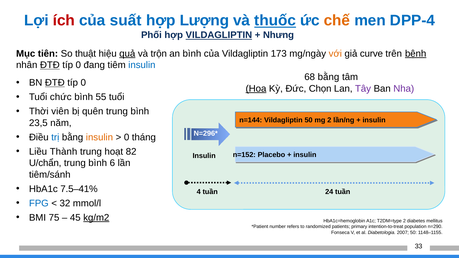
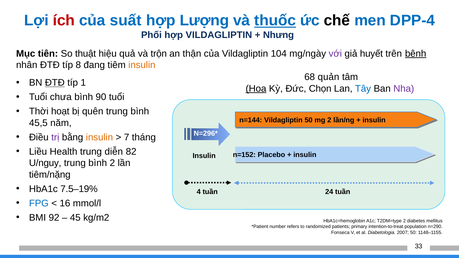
chế colour: orange -> black (337, 21)
VILDAGLIPTIN underline: present -> none (219, 35)
quả underline: present -> none (127, 54)
an bình: bình -> thận (192, 54)
173: 173 -> 104 (279, 54)
với colour: orange -> purple (335, 54)
curve: curve -> huyết (371, 54)
ĐTĐ underline: present -> none (50, 65)
0: 0 -> 8 (78, 65)
insulin colour: blue -> orange (142, 65)
68 bằng: bằng -> quản (328, 77)
0: 0 -> 1 (83, 83)
Tây colour: purple -> blue (363, 89)
chức: chức -> chưa (61, 97)
55: 55 -> 90 (101, 97)
viên: viên -> hoạt (60, 112)
23,5: 23,5 -> 45,5 (38, 123)
trị colour: blue -> purple (55, 137)
0: 0 -> 7 (127, 137)
Thành: Thành -> Health (64, 152)
hoạt: hoạt -> diễn (114, 152)
U/chẩn: U/chẩn -> U/nguy (45, 163)
bình 6: 6 -> 2 (112, 163)
tiêm/sánh: tiêm/sánh -> tiêm/nặng (50, 175)
7.5–41%: 7.5–41% -> 7.5–19% (79, 189)
32: 32 -> 16 (65, 203)
75: 75 -> 92 (54, 218)
kg/m2 underline: present -> none (96, 218)
